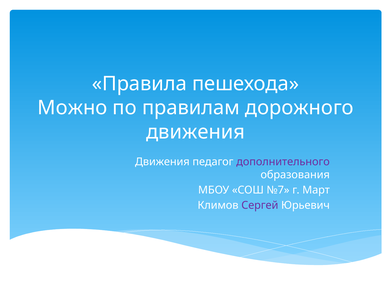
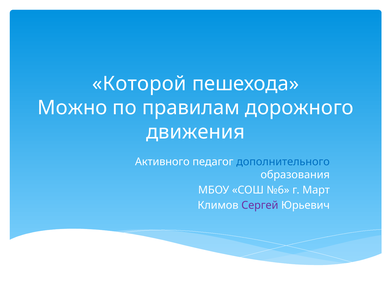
Правилa: Правилa -> Кoторой (139, 84)
Движения: Движения -> Активнoго (162, 162)
дополнительного colour: purple -> blue (283, 162)
№7: №7 -> №6 (278, 190)
